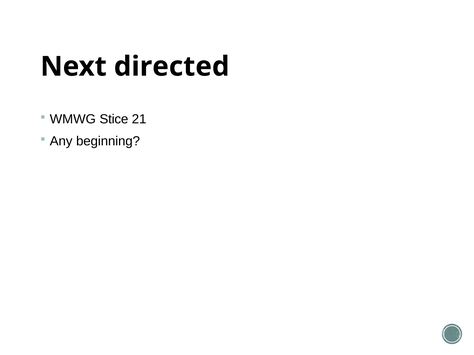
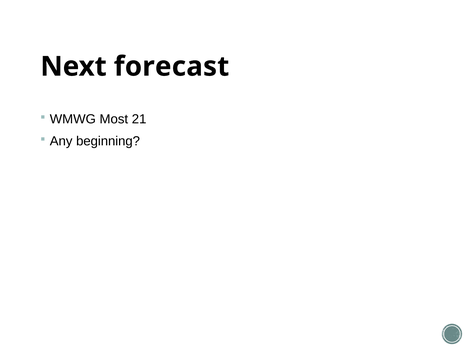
directed: directed -> forecast (172, 67)
Stice: Stice -> Most (114, 119)
